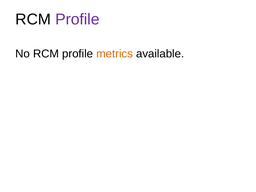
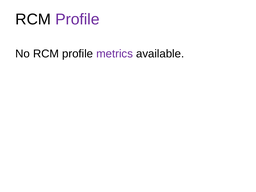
metrics colour: orange -> purple (115, 54)
